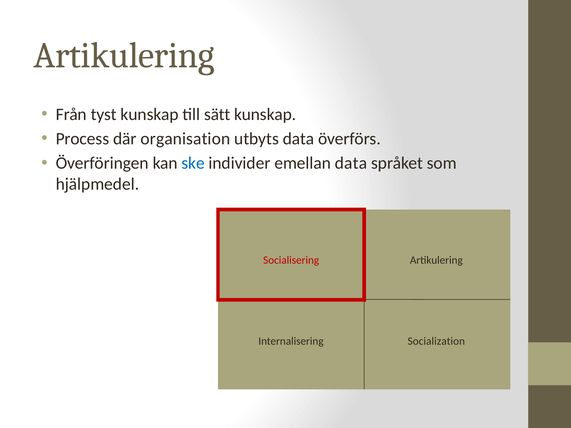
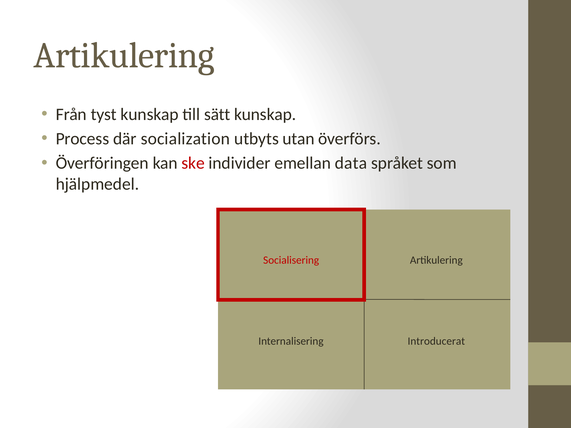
organisation: organisation -> socialization (185, 139)
utbyts data: data -> utan (299, 139)
ske colour: blue -> red (193, 163)
Socialization: Socialization -> Introducerat (436, 341)
